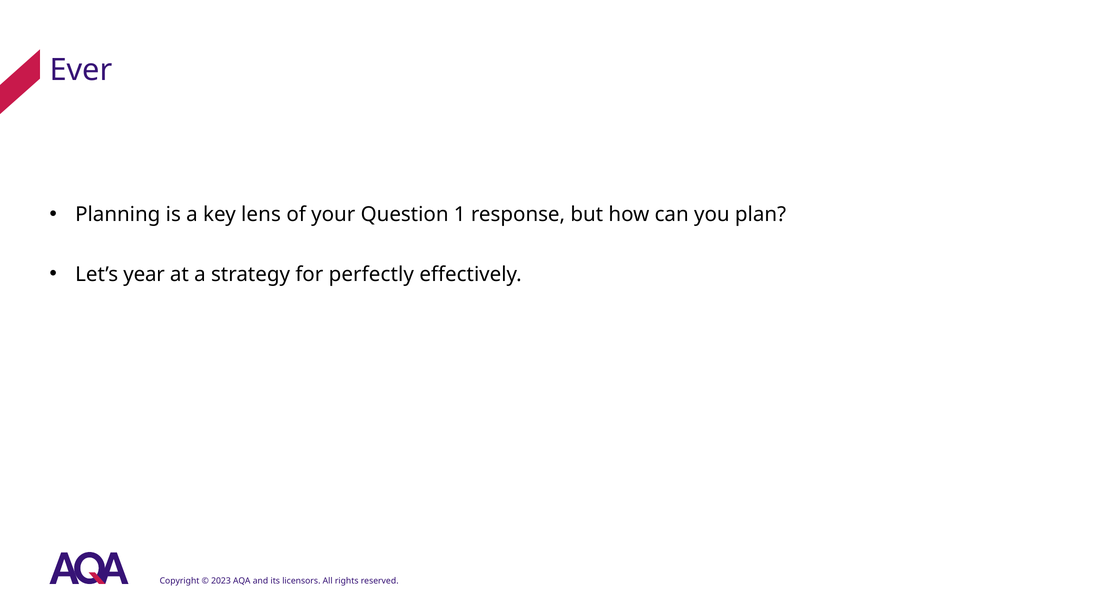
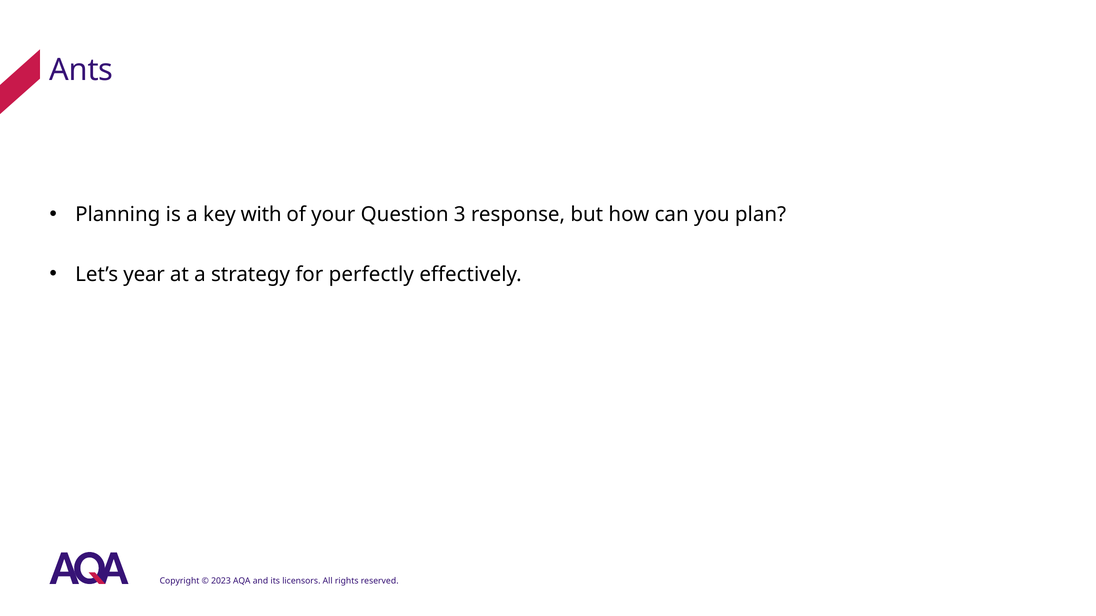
Ever: Ever -> Ants (81, 70)
lens: lens -> with (261, 215)
1: 1 -> 3 (460, 215)
